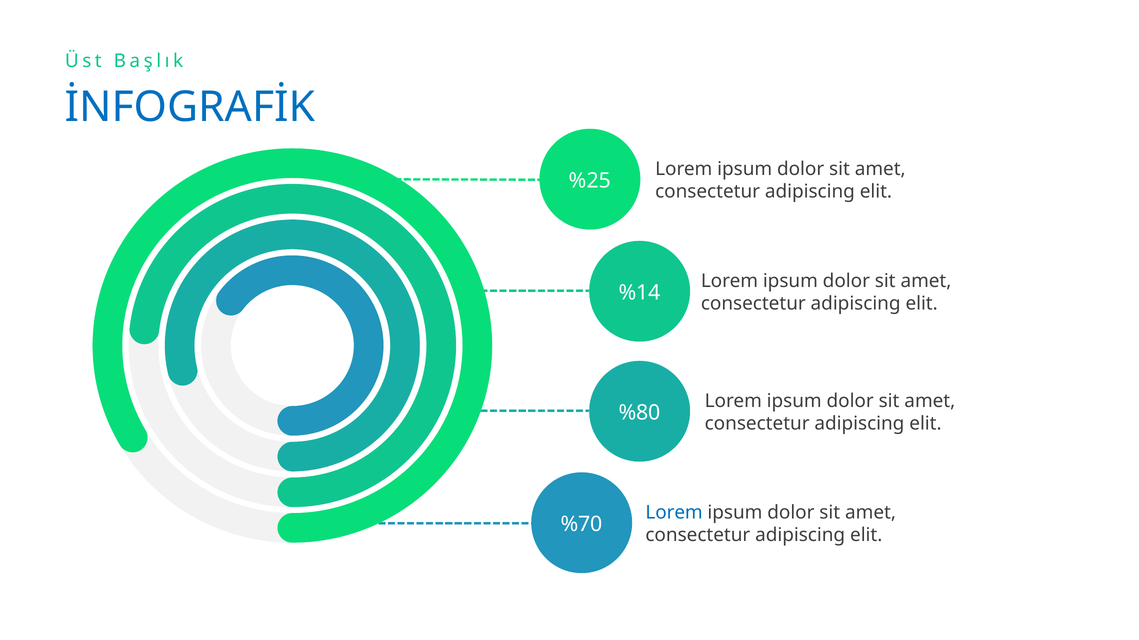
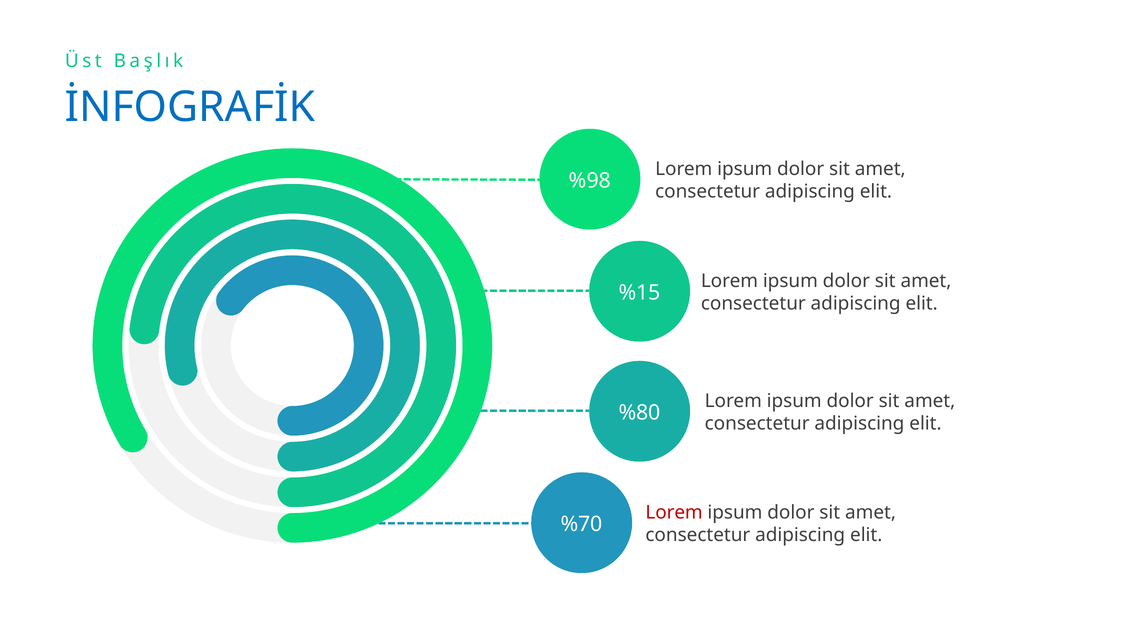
%25: %25 -> %98 (590, 181)
%14: %14 -> %15 (640, 293)
Lorem colour: blue -> red (674, 513)
